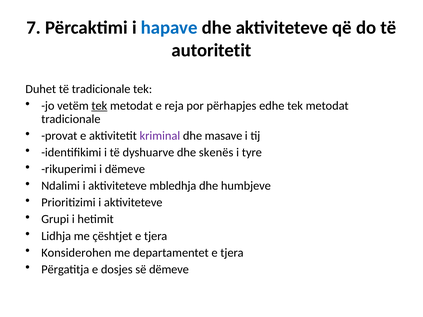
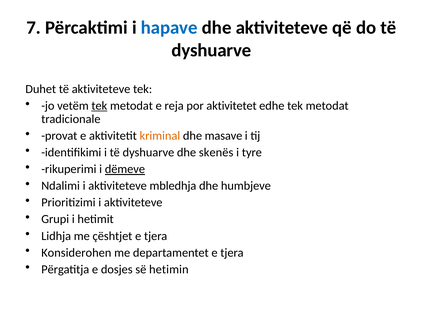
autoritetit: autoritetit -> dyshuarve (211, 50)
të tradicionale: tradicionale -> aktiviteteve (101, 89)
përhapjes: përhapjes -> aktivitetet (232, 106)
kriminal colour: purple -> orange (160, 136)
dëmeve underline: none -> present (125, 169)
së dëmeve: dëmeve -> hetimin (169, 270)
